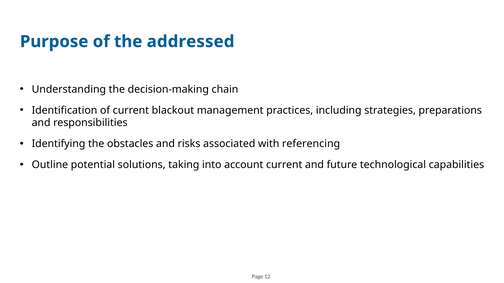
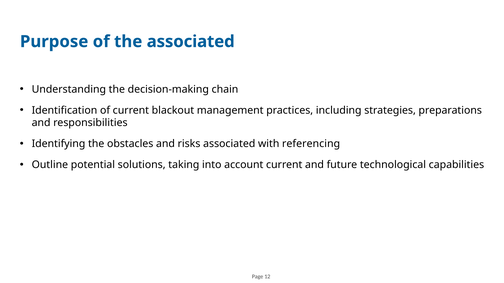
the addressed: addressed -> associated (191, 42)
